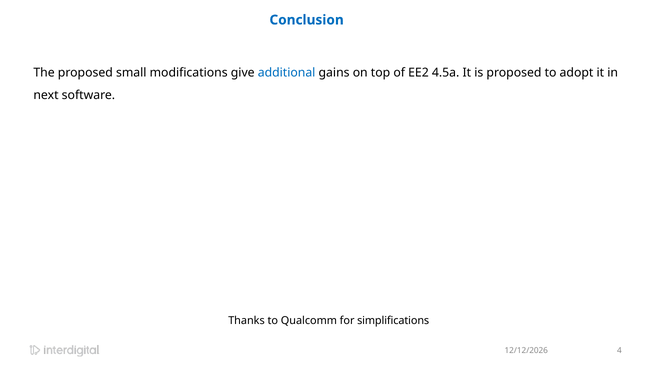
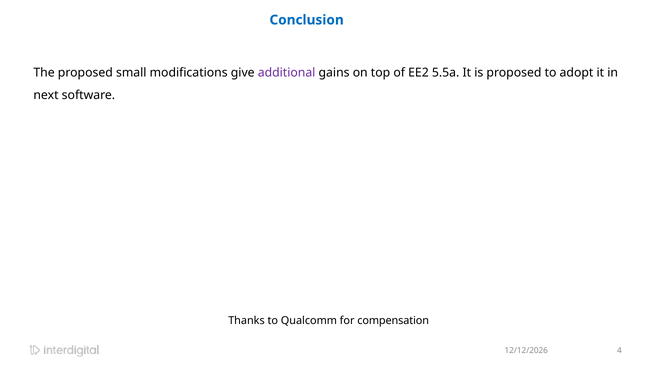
additional colour: blue -> purple (287, 73)
4.5a: 4.5a -> 5.5a (446, 73)
simplifications: simplifications -> compensation (393, 320)
